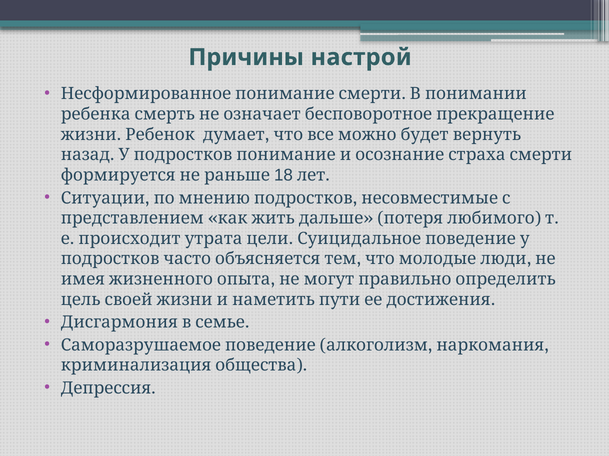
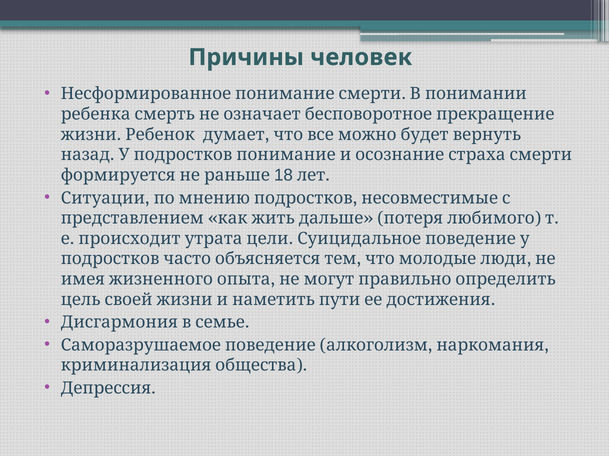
настрой: настрой -> человек (361, 57)
